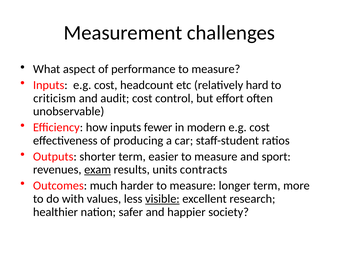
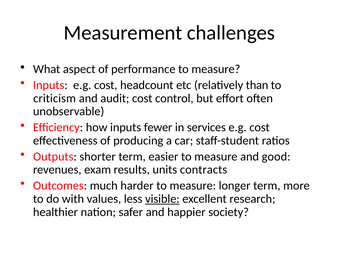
hard: hard -> than (257, 85)
modern: modern -> services (206, 127)
sport: sport -> good (276, 157)
exam underline: present -> none (98, 170)
